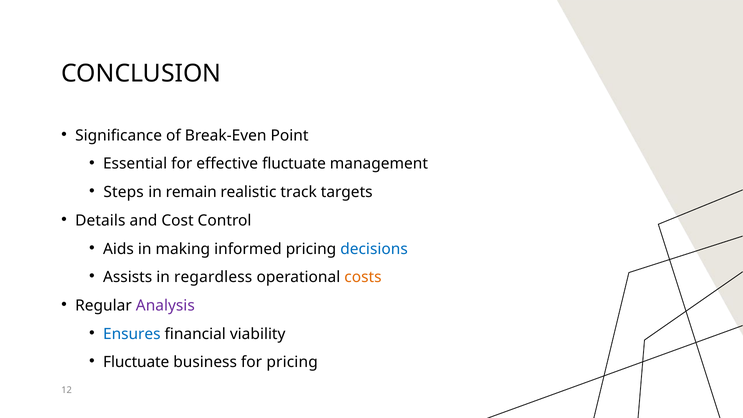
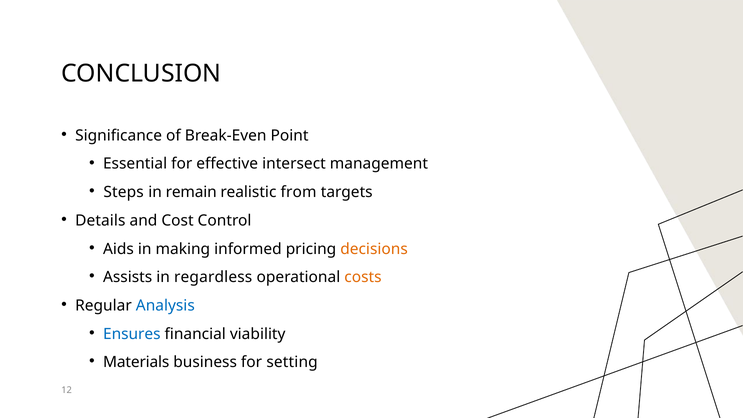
effective fluctuate: fluctuate -> intersect (294, 164)
track: track -> from (299, 192)
decisions colour: blue -> orange (374, 249)
Analysis colour: purple -> blue (165, 306)
Fluctuate: Fluctuate -> Materials (136, 362)
for pricing: pricing -> setting (292, 362)
